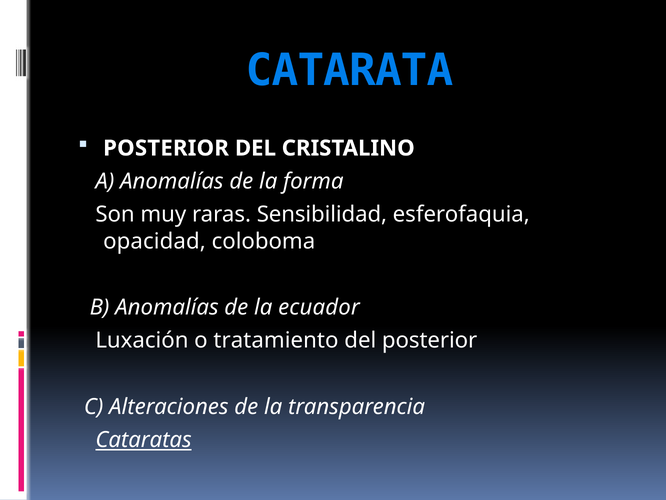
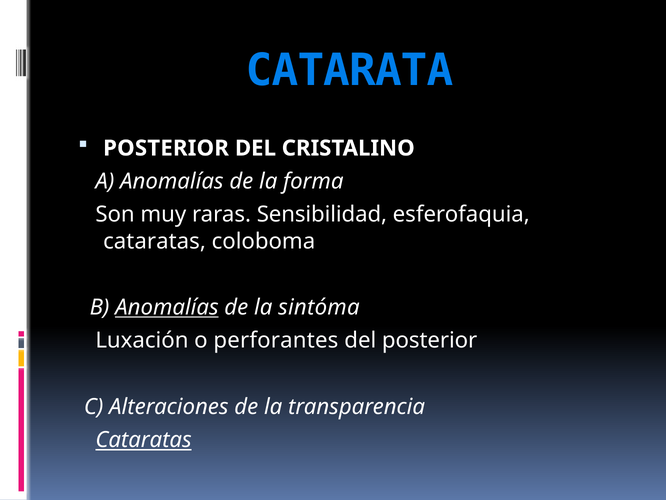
opacidad: opacidad -> cataratas (155, 241)
Anomalías underline: none -> present (167, 307)
ecuador: ecuador -> sintóma (319, 307)
tratamiento: tratamiento -> perforantes (276, 340)
